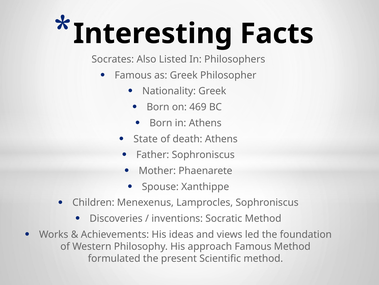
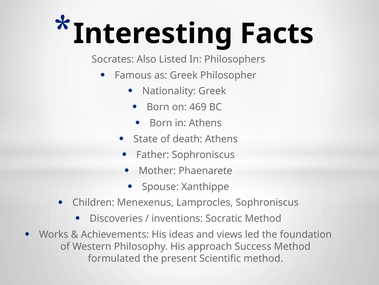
approach Famous: Famous -> Success (253, 246)
